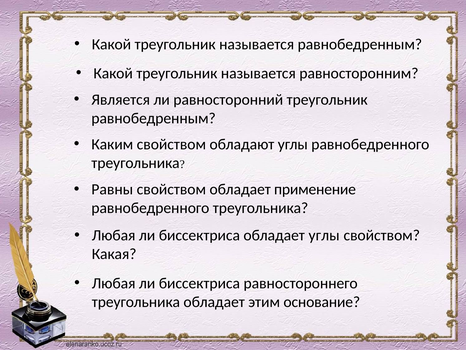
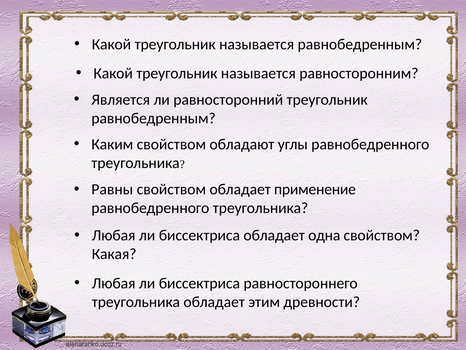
обладает углы: углы -> одна (324, 235)
основание: основание -> древности (322, 301)
